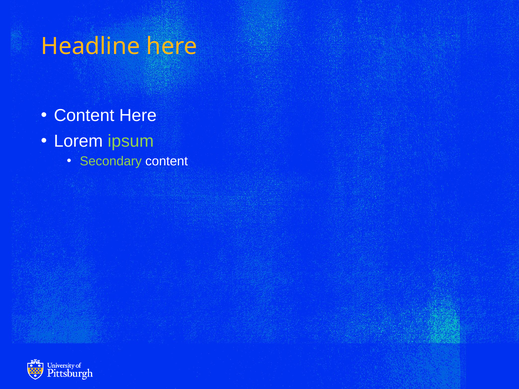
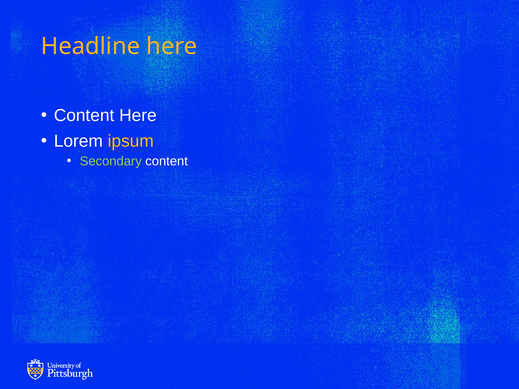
ipsum colour: light green -> yellow (131, 141)
